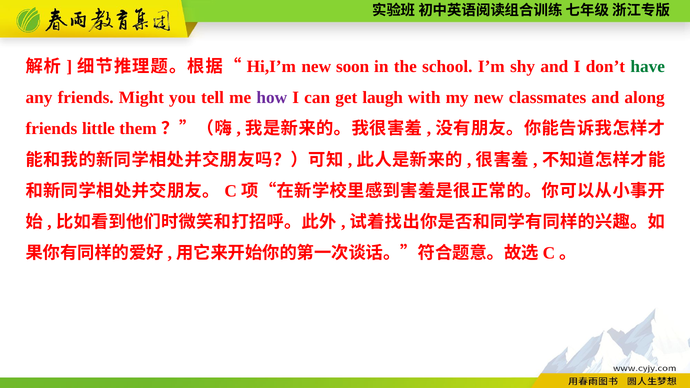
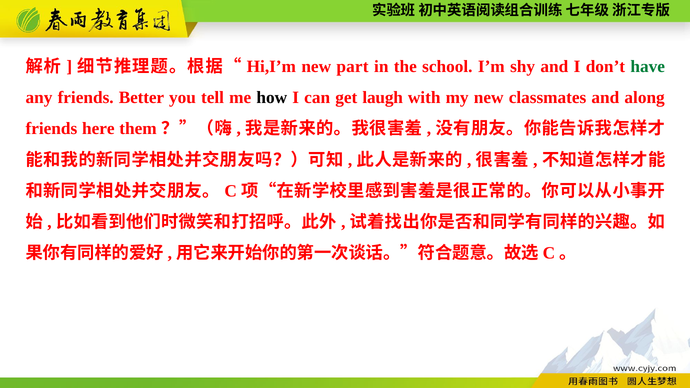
soon: soon -> part (352, 67)
Might: Might -> Better (141, 98)
how colour: purple -> black (272, 98)
little: little -> here (98, 129)
